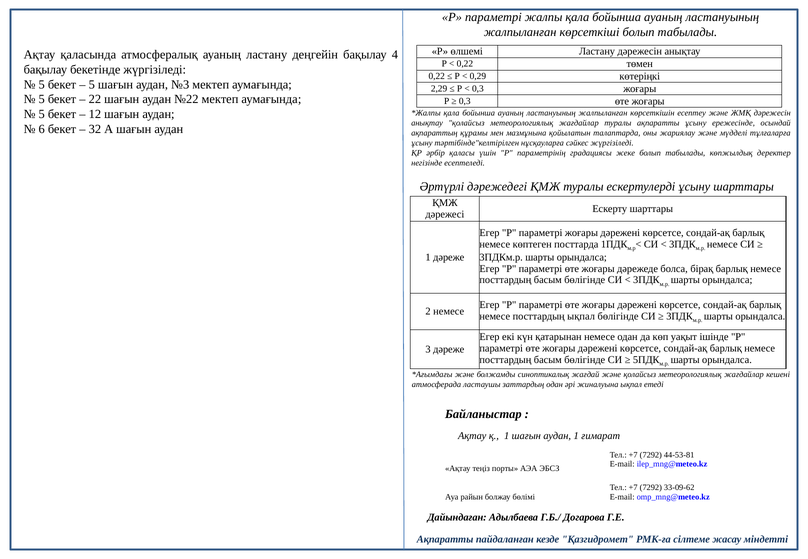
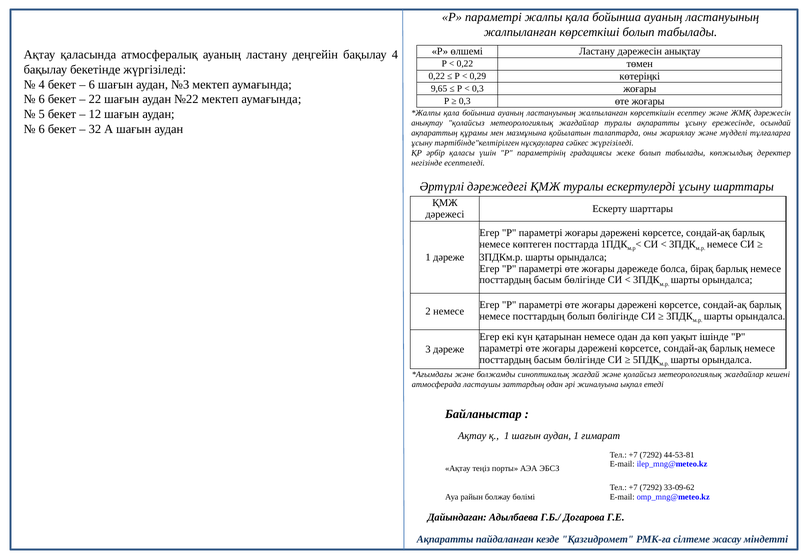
5: 5 -> 4 (42, 85)
5: 5 -> 6 (92, 85)
2,29: 2,29 -> 9,65 (439, 89)
5: 5 -> 6 (42, 99)
посттардың ықпал: ықпал -> болып (581, 317)
